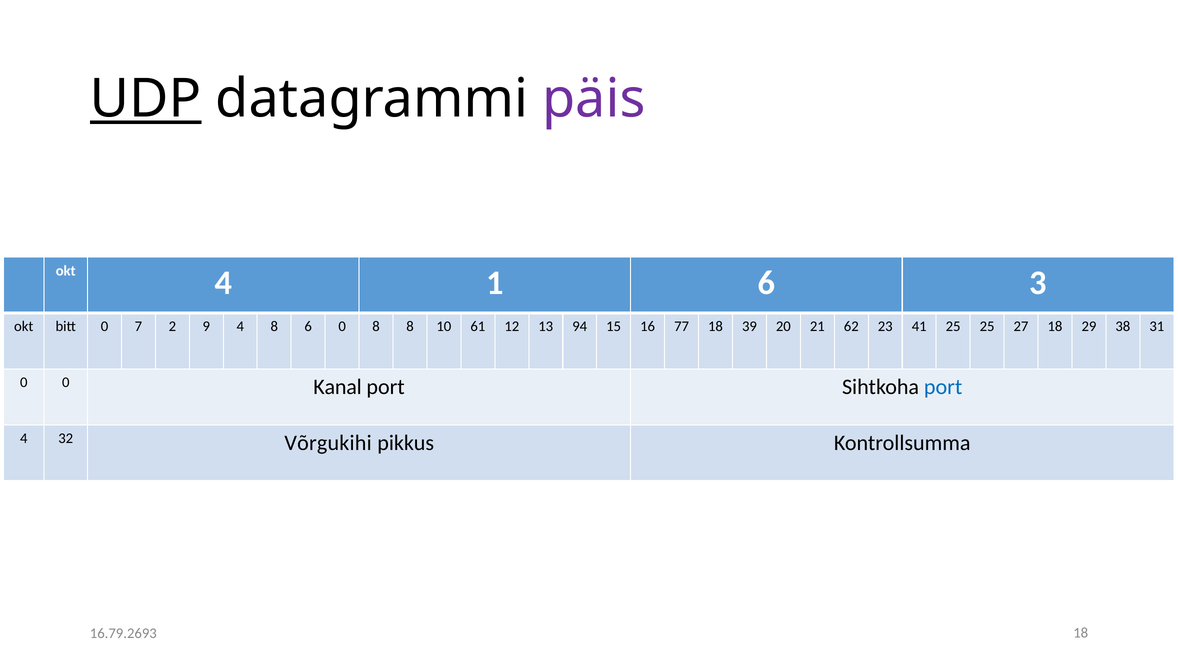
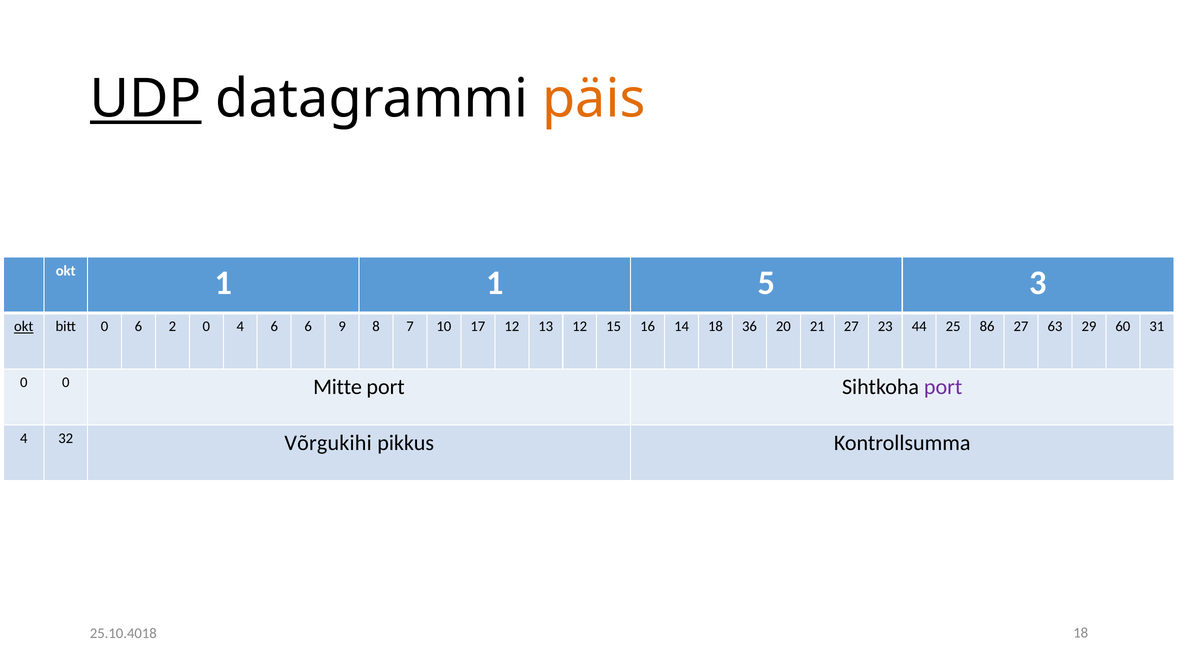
päis colour: purple -> orange (594, 99)
okt 4: 4 -> 1 (223, 283)
1 6: 6 -> 5 (766, 283)
okt underline: none -> present (24, 326)
0 7: 7 -> 6 (138, 326)
2 9: 9 -> 0 (206, 326)
4 8: 8 -> 6 (274, 326)
6 0: 0 -> 9 (342, 326)
8 8: 8 -> 7 (410, 326)
61: 61 -> 17 (478, 326)
13 94: 94 -> 12 (580, 326)
77: 77 -> 14 (682, 326)
39: 39 -> 36 (749, 326)
21 62: 62 -> 27 (851, 326)
41: 41 -> 44 (919, 326)
25 25: 25 -> 86 (987, 326)
27 18: 18 -> 63 (1055, 326)
38: 38 -> 60 (1123, 326)
Kanal: Kanal -> Mitte (338, 387)
port colour: blue -> purple (943, 387)
16.79.2693: 16.79.2693 -> 25.10.4018 (123, 633)
